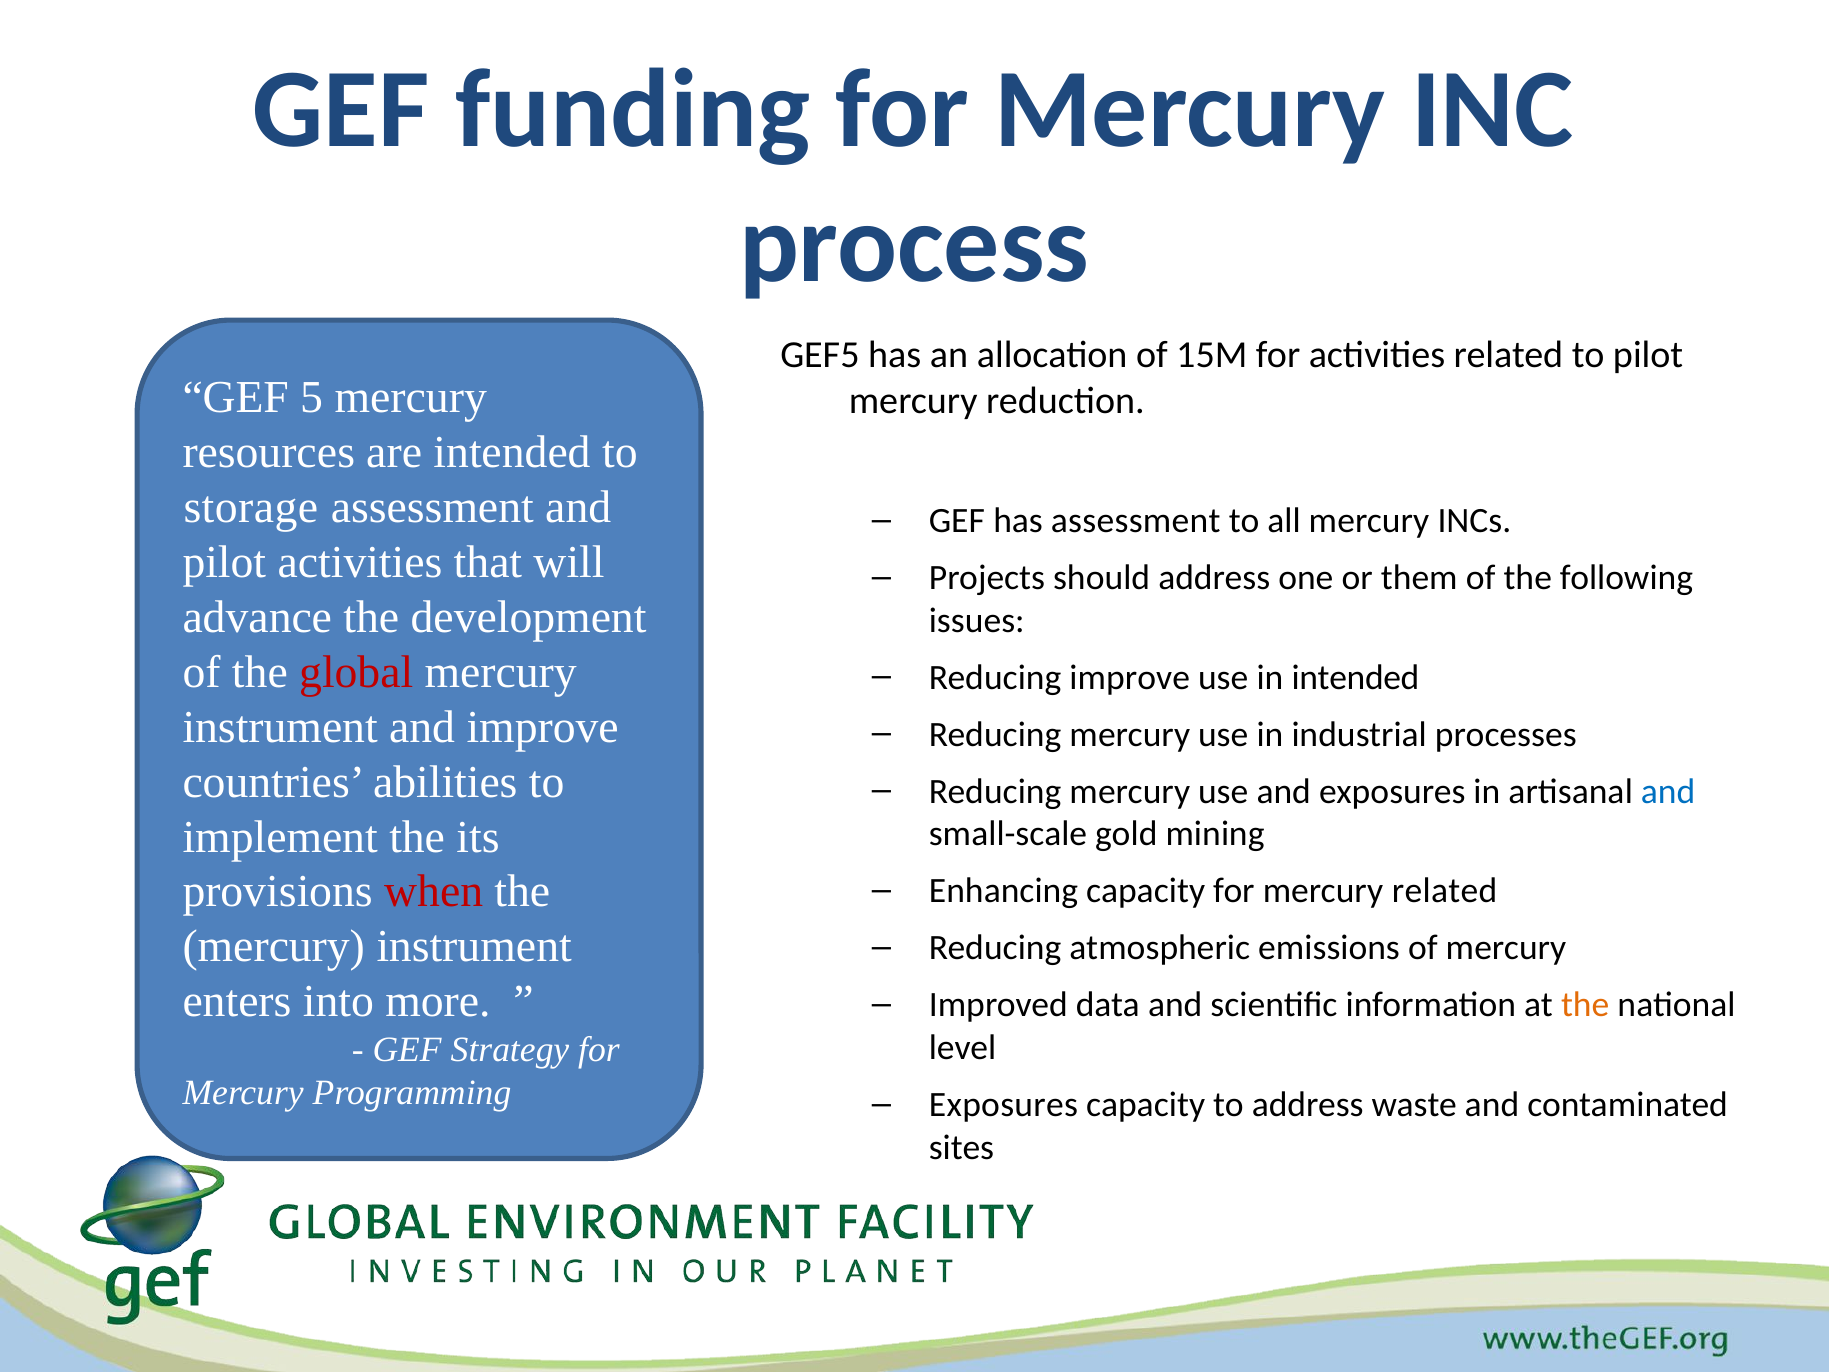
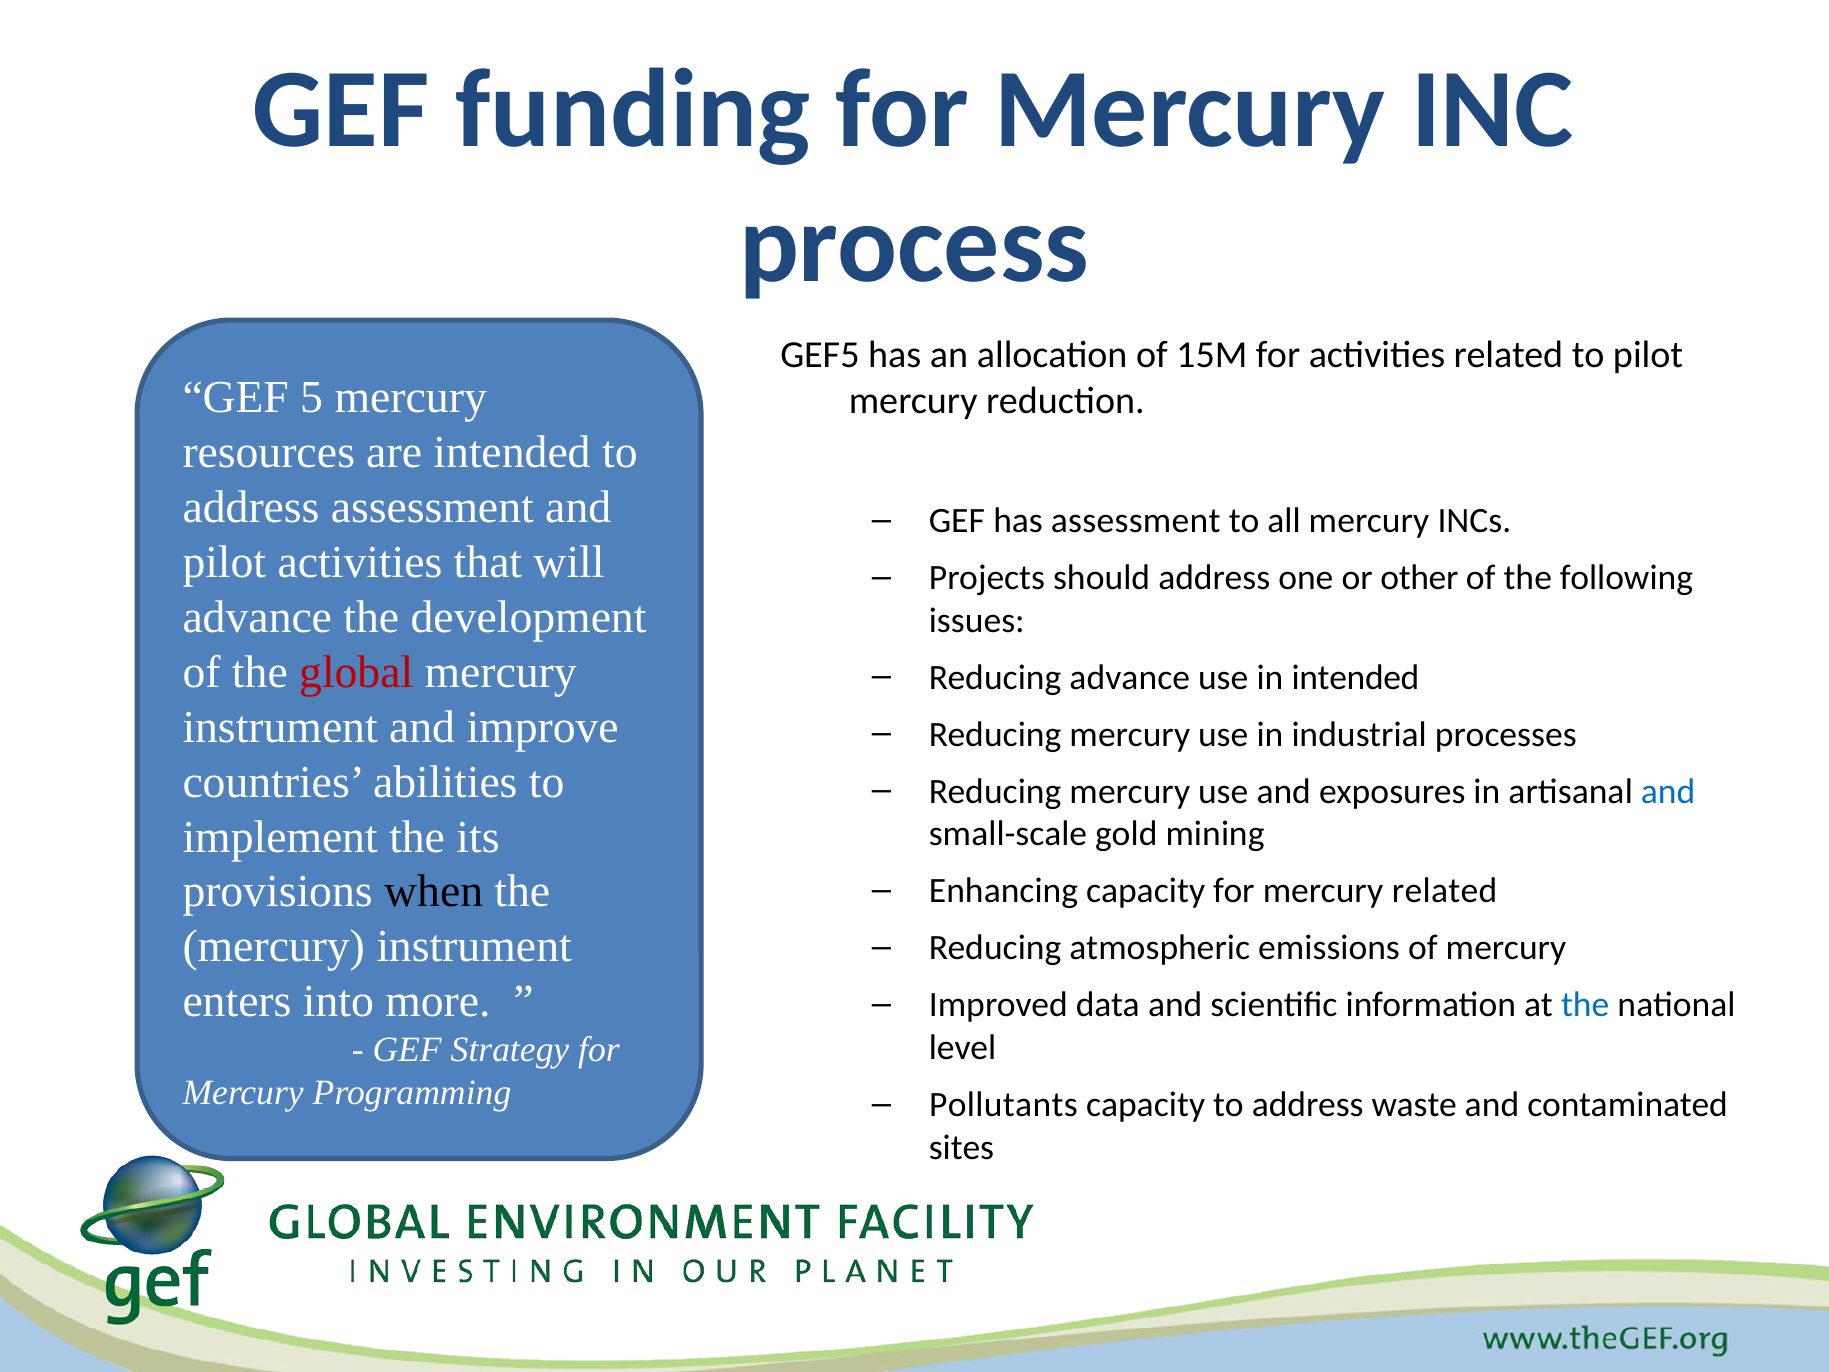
storage: storage -> address (251, 508)
them: them -> other (1419, 578)
Reducing improve: improve -> advance (1130, 677)
when colour: red -> black (434, 892)
the colour: orange -> blue (1585, 1005)
Exposures: Exposures -> Pollutants (1003, 1105)
